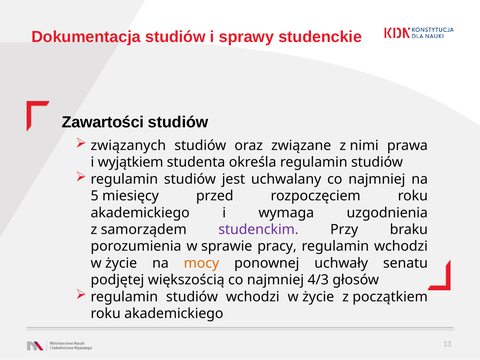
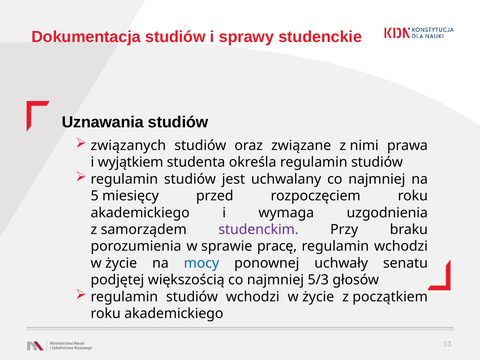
Zawartości: Zawartości -> Uznawania (103, 122)
pracy: pracy -> pracę (277, 246)
mocy colour: orange -> blue (201, 263)
4/3: 4/3 -> 5/3 (318, 280)
